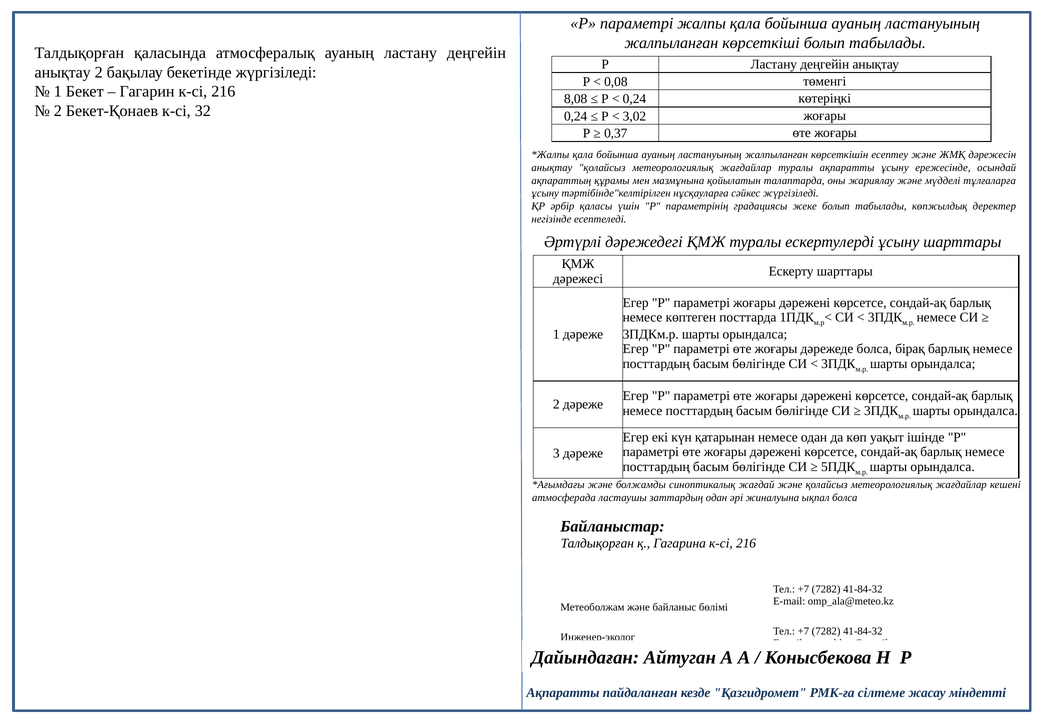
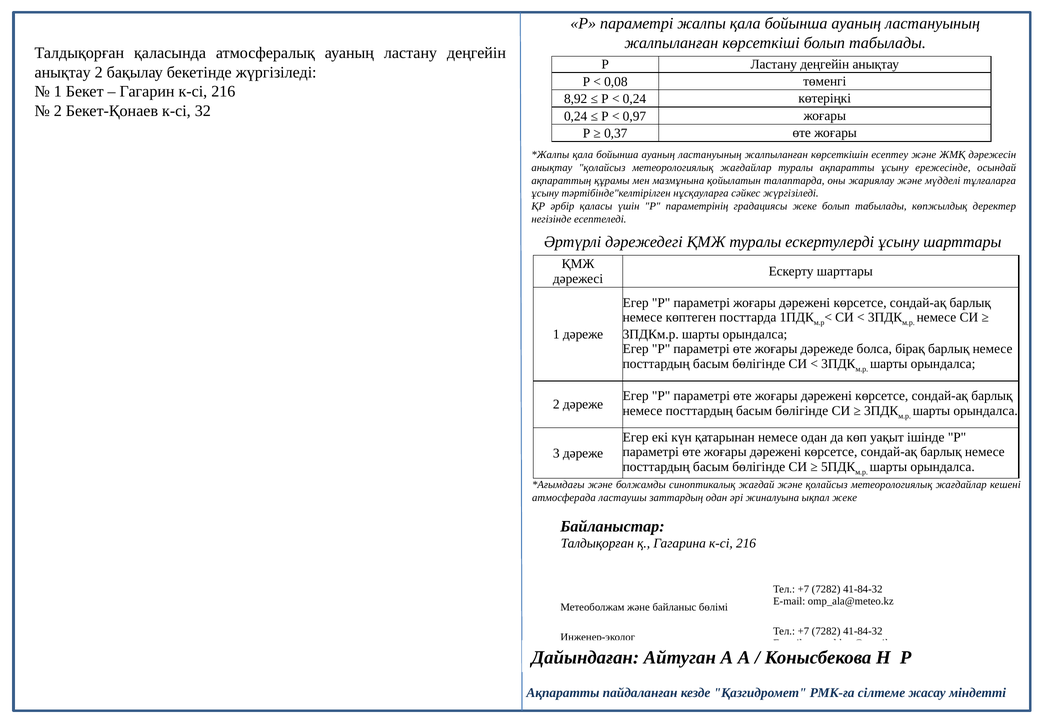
8,08: 8,08 -> 8,92 (576, 99)
3,02: 3,02 -> 0,97 (634, 116)
ықпал болса: болса -> жеке (845, 497)
